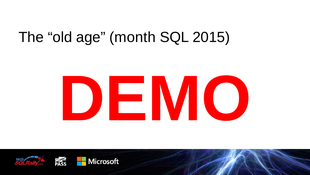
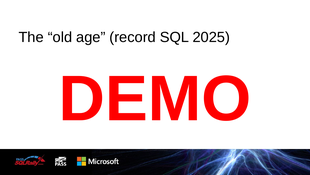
month: month -> record (133, 37)
2015: 2015 -> 2025 (211, 37)
